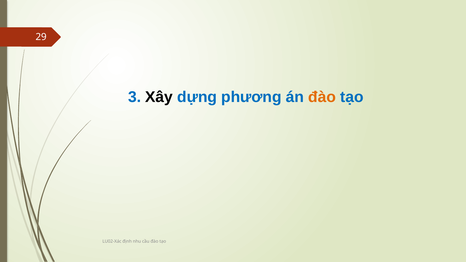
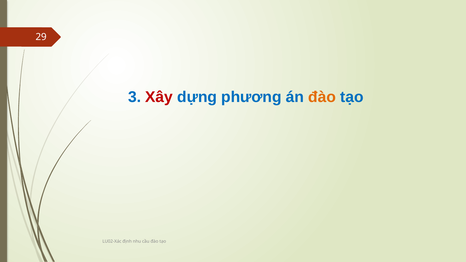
Xây colour: black -> red (159, 97)
